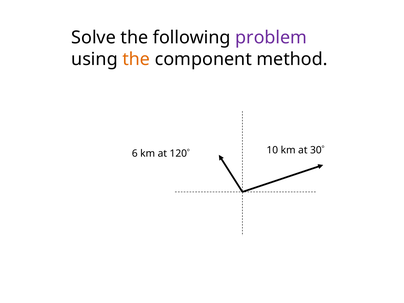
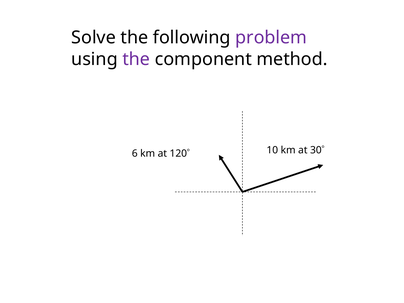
the colour: orange -> purple (136, 59)
